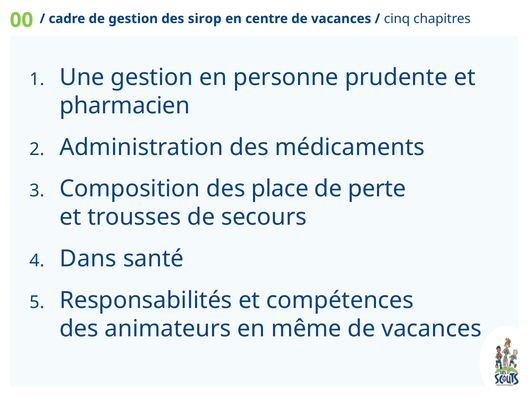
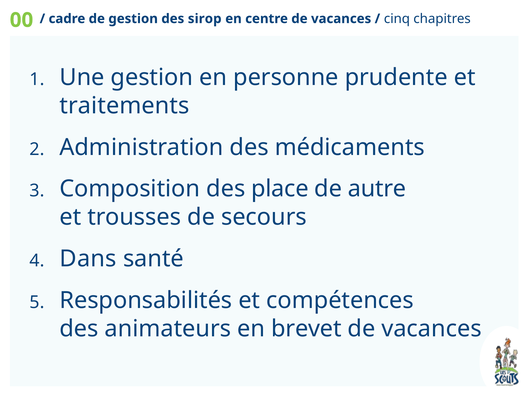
pharmacien: pharmacien -> traitements (125, 106)
perte: perte -> autre (377, 189)
même: même -> brevet (306, 328)
